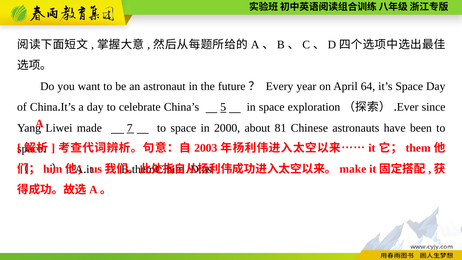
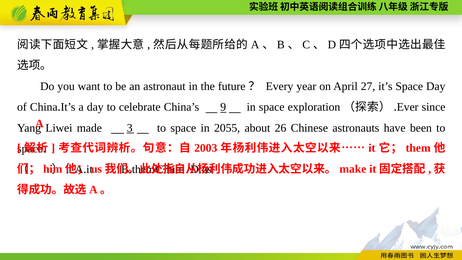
64: 64 -> 27 (368, 86)
5: 5 -> 9 (223, 107)
7: 7 -> 3 (130, 128)
2000: 2000 -> 2055 (227, 128)
81: 81 -> 26 (281, 128)
